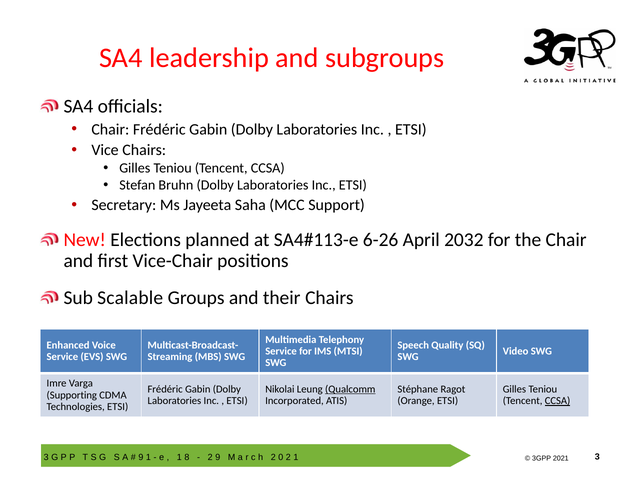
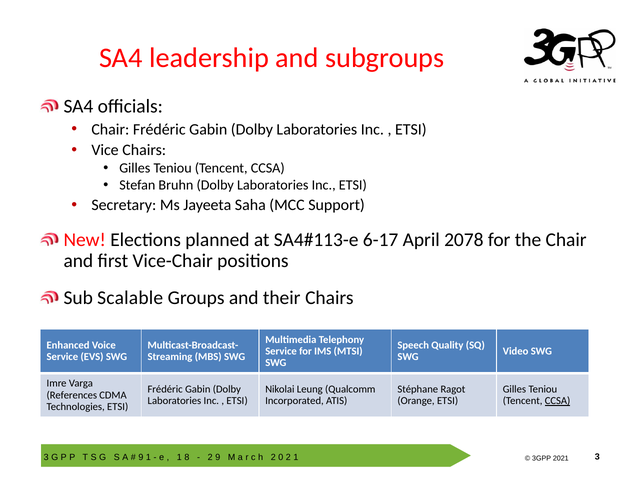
6-26: 6-26 -> 6-17 (381, 240)
2032: 2032 -> 2078 (464, 240)
Qualcomm underline: present -> none (350, 389)
Supporting: Supporting -> References (72, 395)
